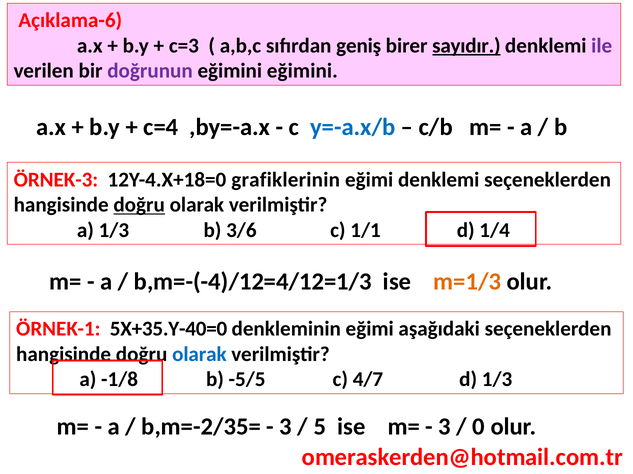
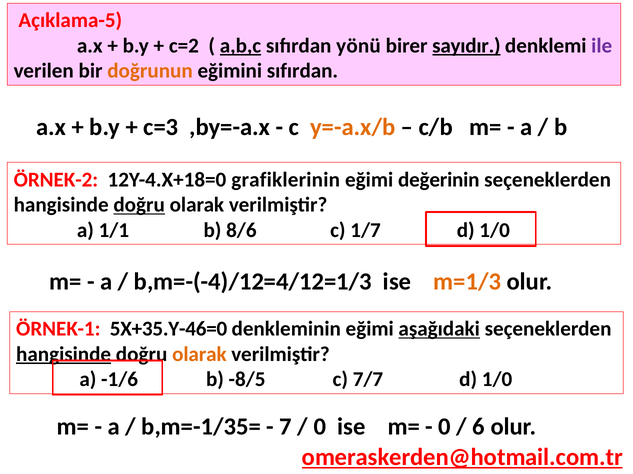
Açıklama-6: Açıklama-6 -> Açıklama-5 (70, 20)
c=3: c=3 -> c=2 (184, 46)
a,b,c underline: none -> present (240, 46)
geniş: geniş -> yönü (358, 46)
doğrunun colour: purple -> orange (150, 71)
eğimini eğimini: eğimini -> sıfırdan (302, 71)
c=4: c=4 -> c=3 (161, 127)
y=-a.x/b colour: blue -> orange (353, 127)
ÖRNEK-3: ÖRNEK-3 -> ÖRNEK-2 (56, 180)
eğimi denklemi: denklemi -> değerinin (439, 180)
a 1/3: 1/3 -> 1/1 (114, 230)
3/6: 3/6 -> 8/6 (241, 230)
1/1: 1/1 -> 1/7 (366, 230)
1/4: 1/4 -> 1/0 (495, 230)
5X+35.Y-40=0: 5X+35.Y-40=0 -> 5X+35.Y-46=0 (169, 329)
aşağıdaki underline: none -> present (439, 329)
hangisinde underline: none -> present (64, 355)
olarak colour: blue -> orange (199, 355)
-1/8: -1/8 -> -1/6 (120, 380)
-5/5: -5/5 -> -8/5 (247, 380)
4/7: 4/7 -> 7/7 (368, 380)
1/3: 1/3 -> 1/0 (497, 380)
b,m=-2/35=: b,m=-2/35= -> b,m=-1/35= (201, 427)
3: 3 -> 7 (286, 427)
5: 5 -> 0 (320, 427)
3: 3 -> 0 (445, 427)
0: 0 -> 6 (479, 427)
omeraskerden@hotmail.com.tr underline: none -> present (462, 458)
